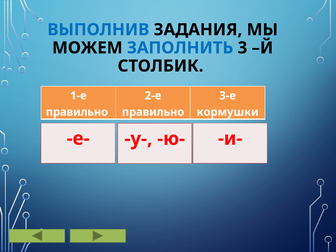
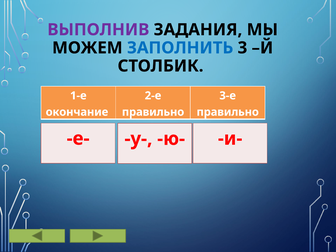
ВЫПОЛНИВ colour: blue -> purple (98, 30)
правильно: правильно -> окончание (77, 112)
кормушки: кормушки -> правильно (228, 112)
